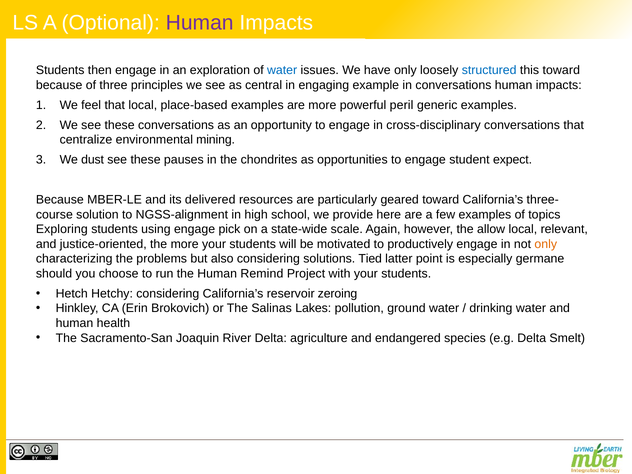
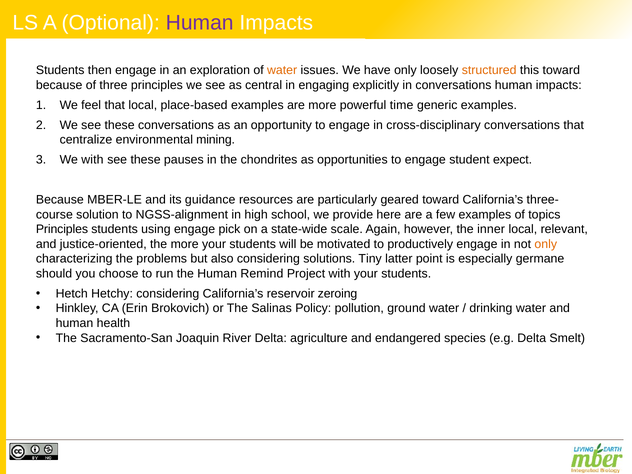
water colour: blue -> orange (282, 70)
structured colour: blue -> orange (489, 70)
example: example -> explicitly (376, 85)
peril: peril -> time (402, 105)
We dust: dust -> with (92, 160)
delivered: delivered -> guidance (210, 200)
Exploring: Exploring -> Principles (62, 229)
allow: allow -> inner (491, 229)
Tied: Tied -> Tiny (370, 259)
Lakes: Lakes -> Policy (313, 308)
